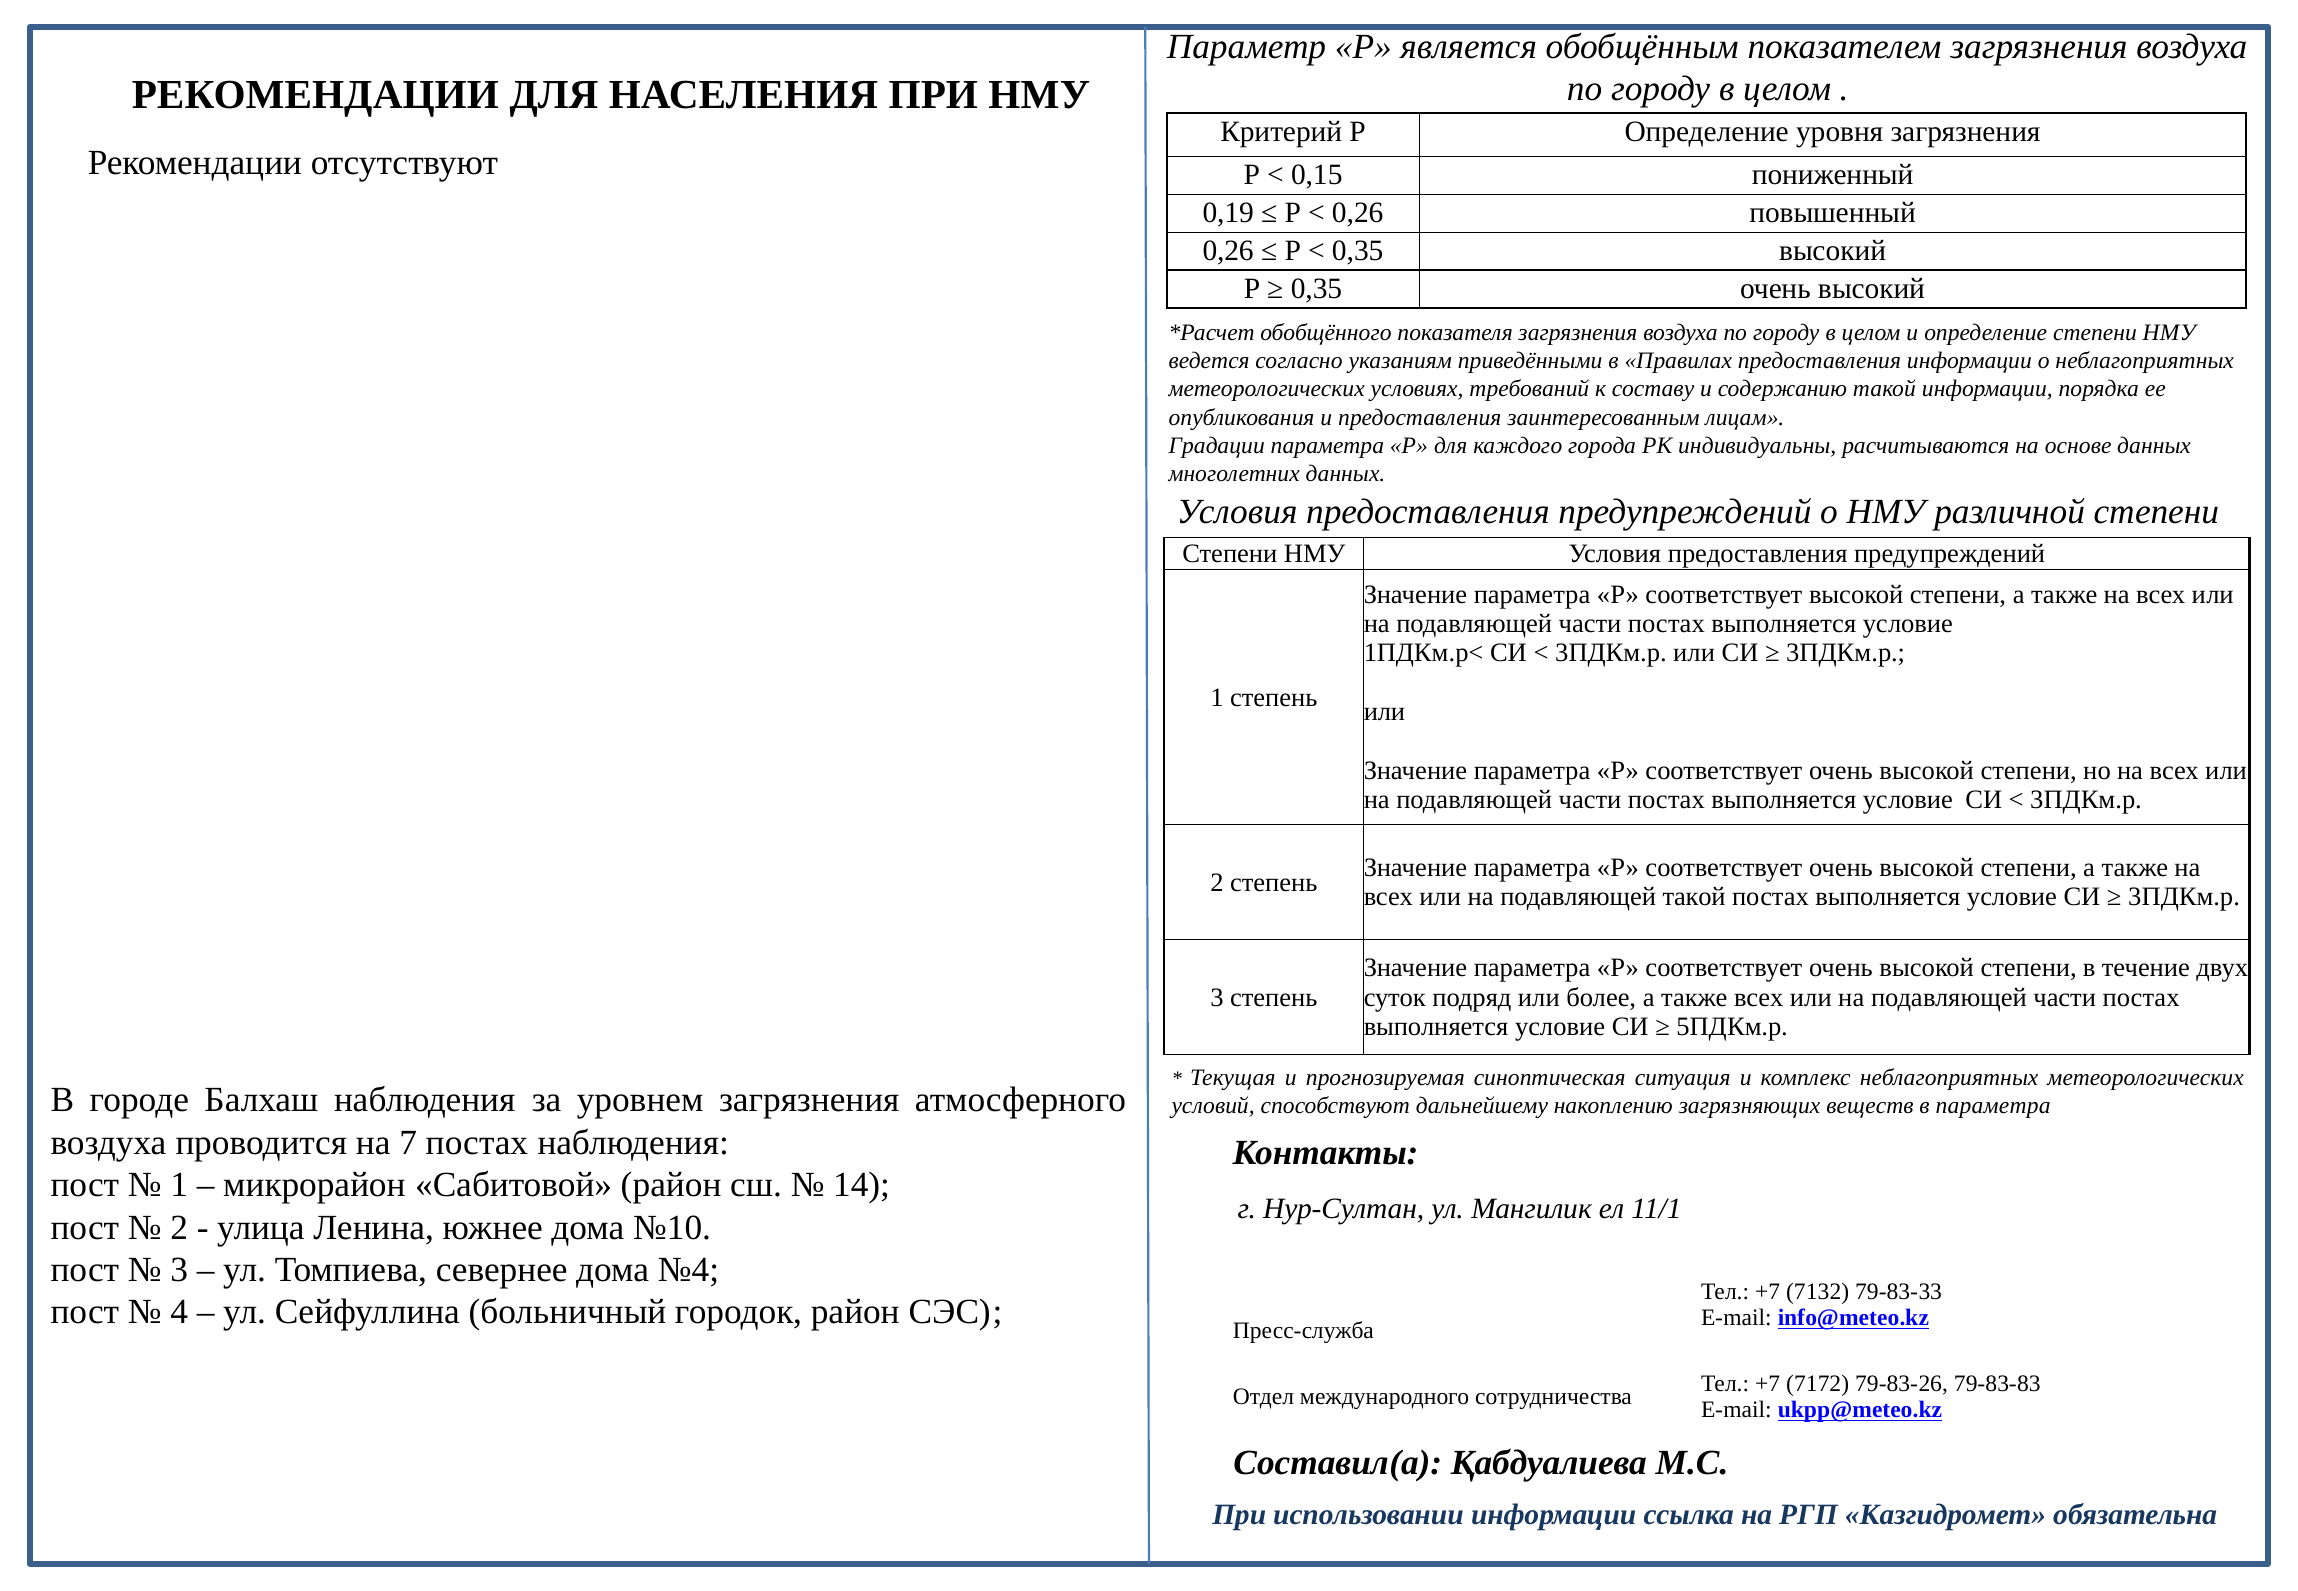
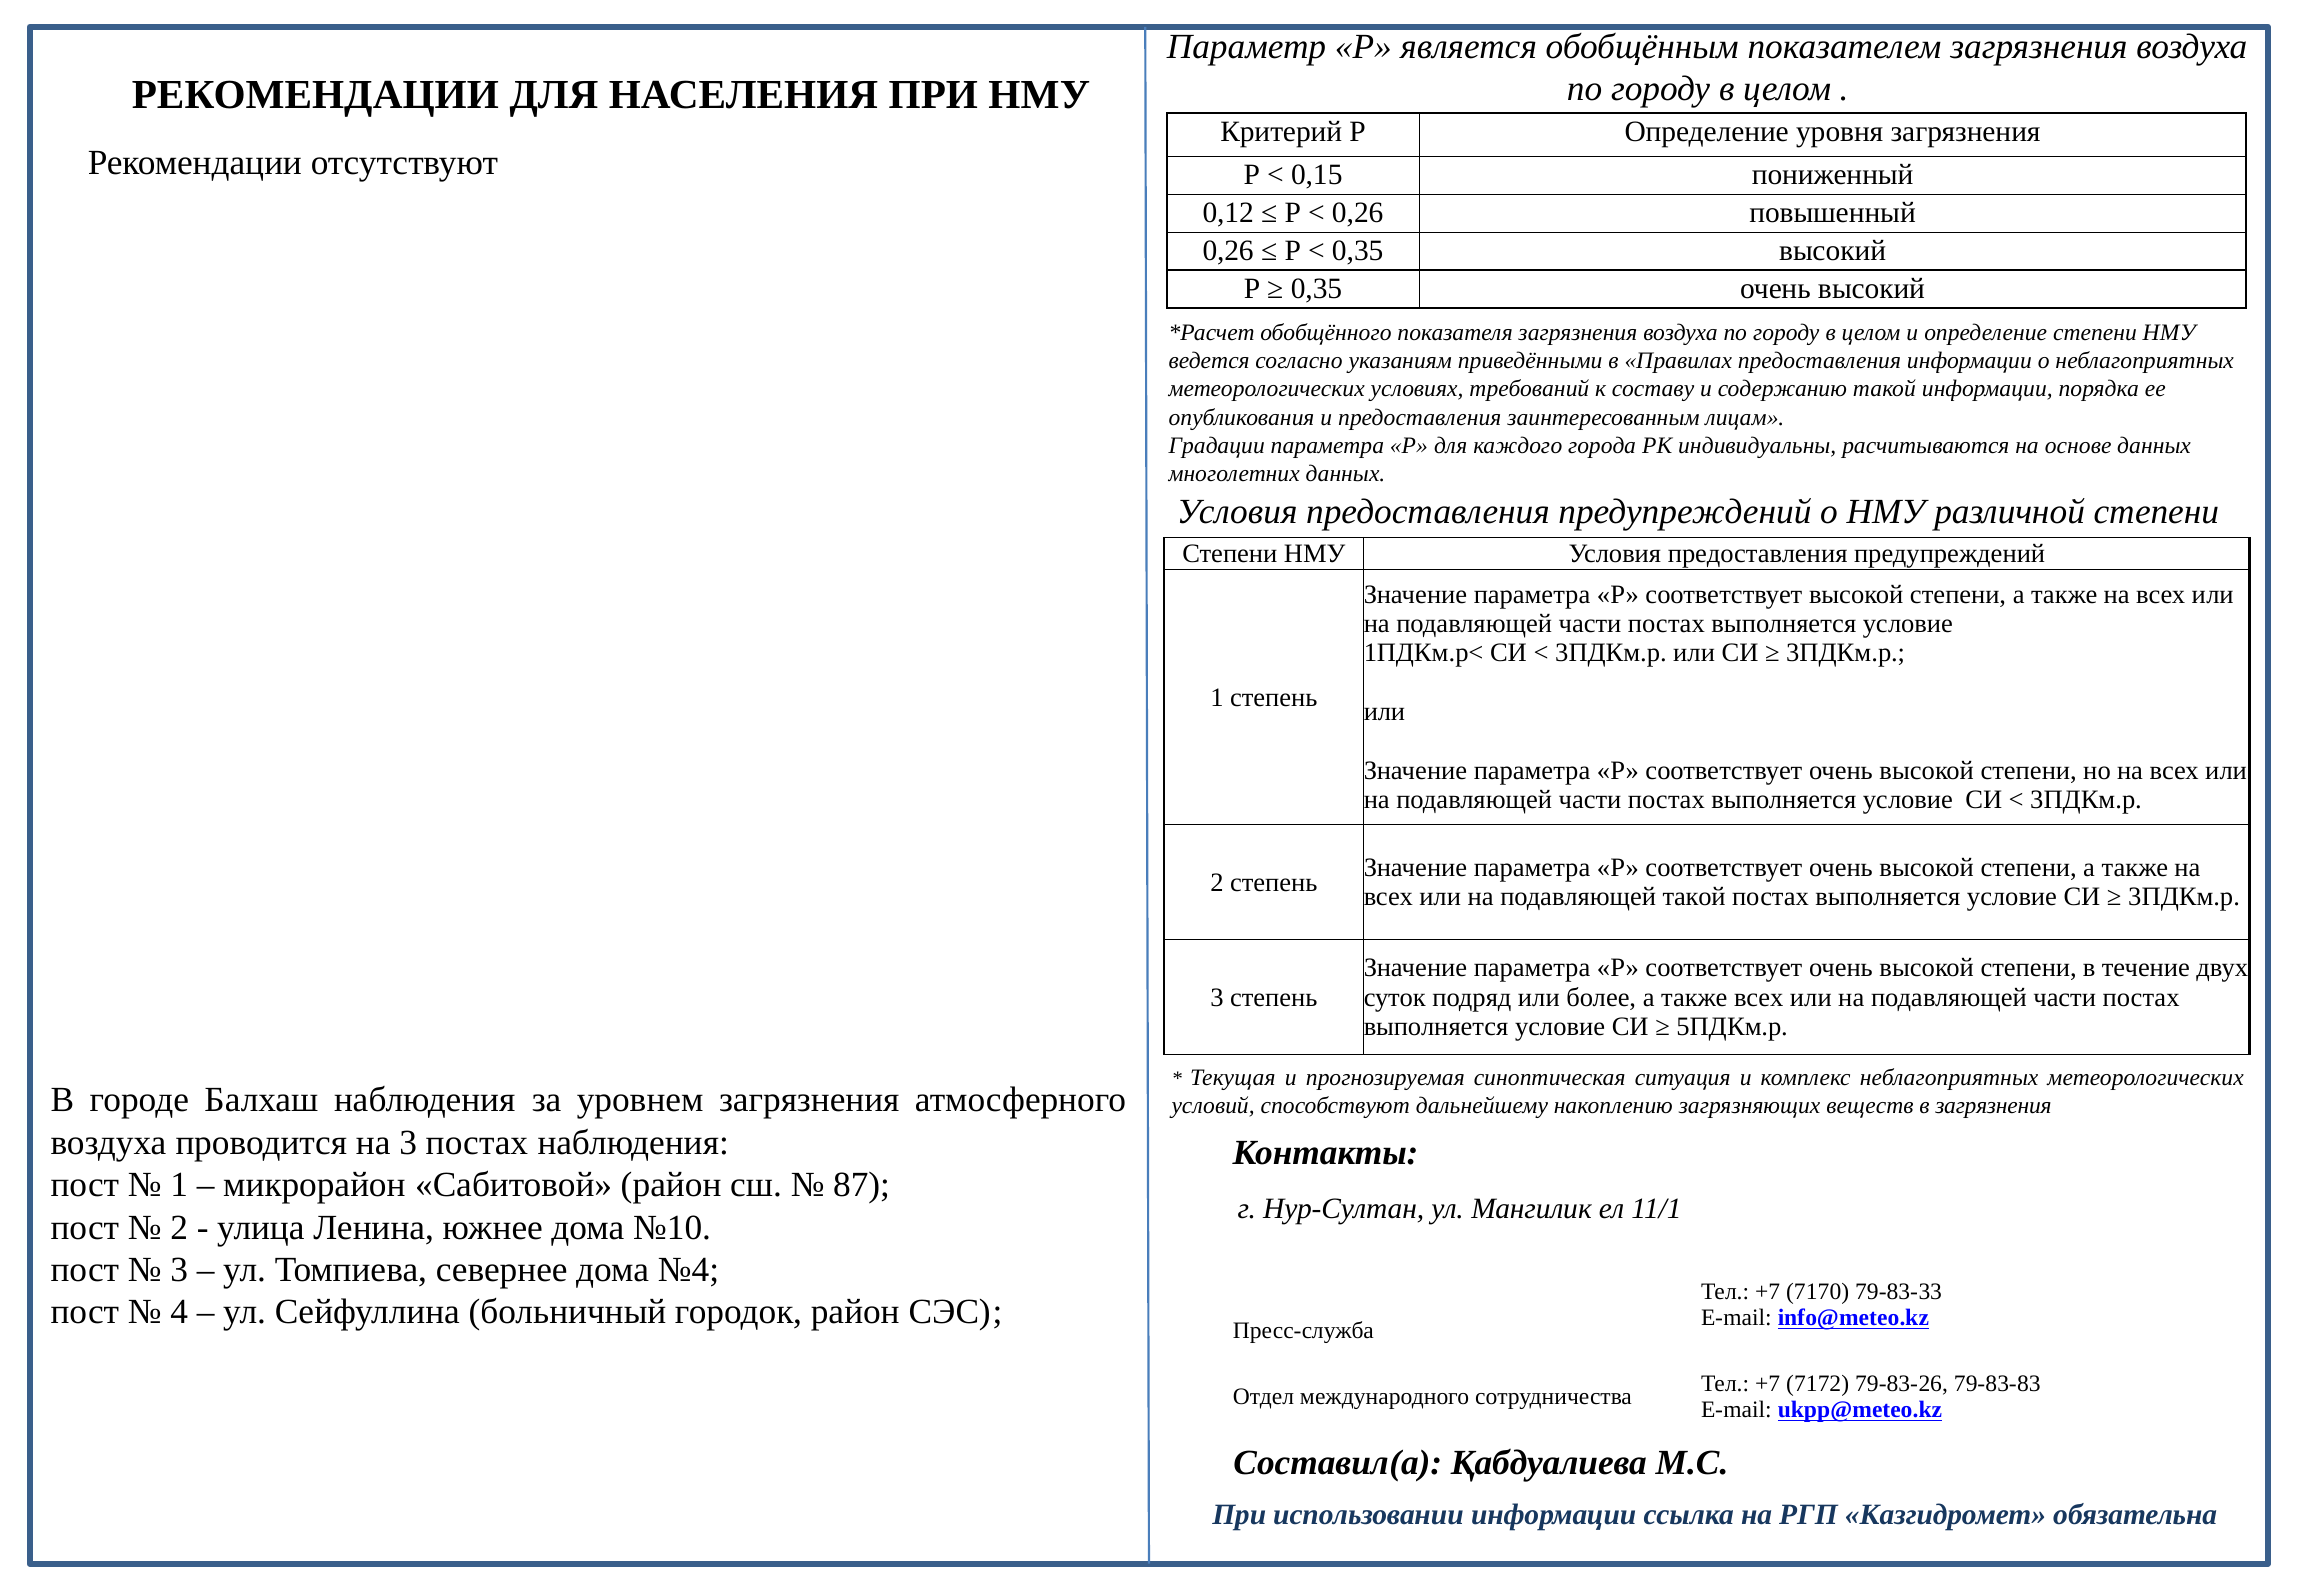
0,19: 0,19 -> 0,12 (1228, 213)
в параметра: параметра -> загрязнения (1993, 1106)
на 7: 7 -> 3 (408, 1142)
14: 14 -> 87 (862, 1185)
7132: 7132 -> 7170 (1818, 1292)
